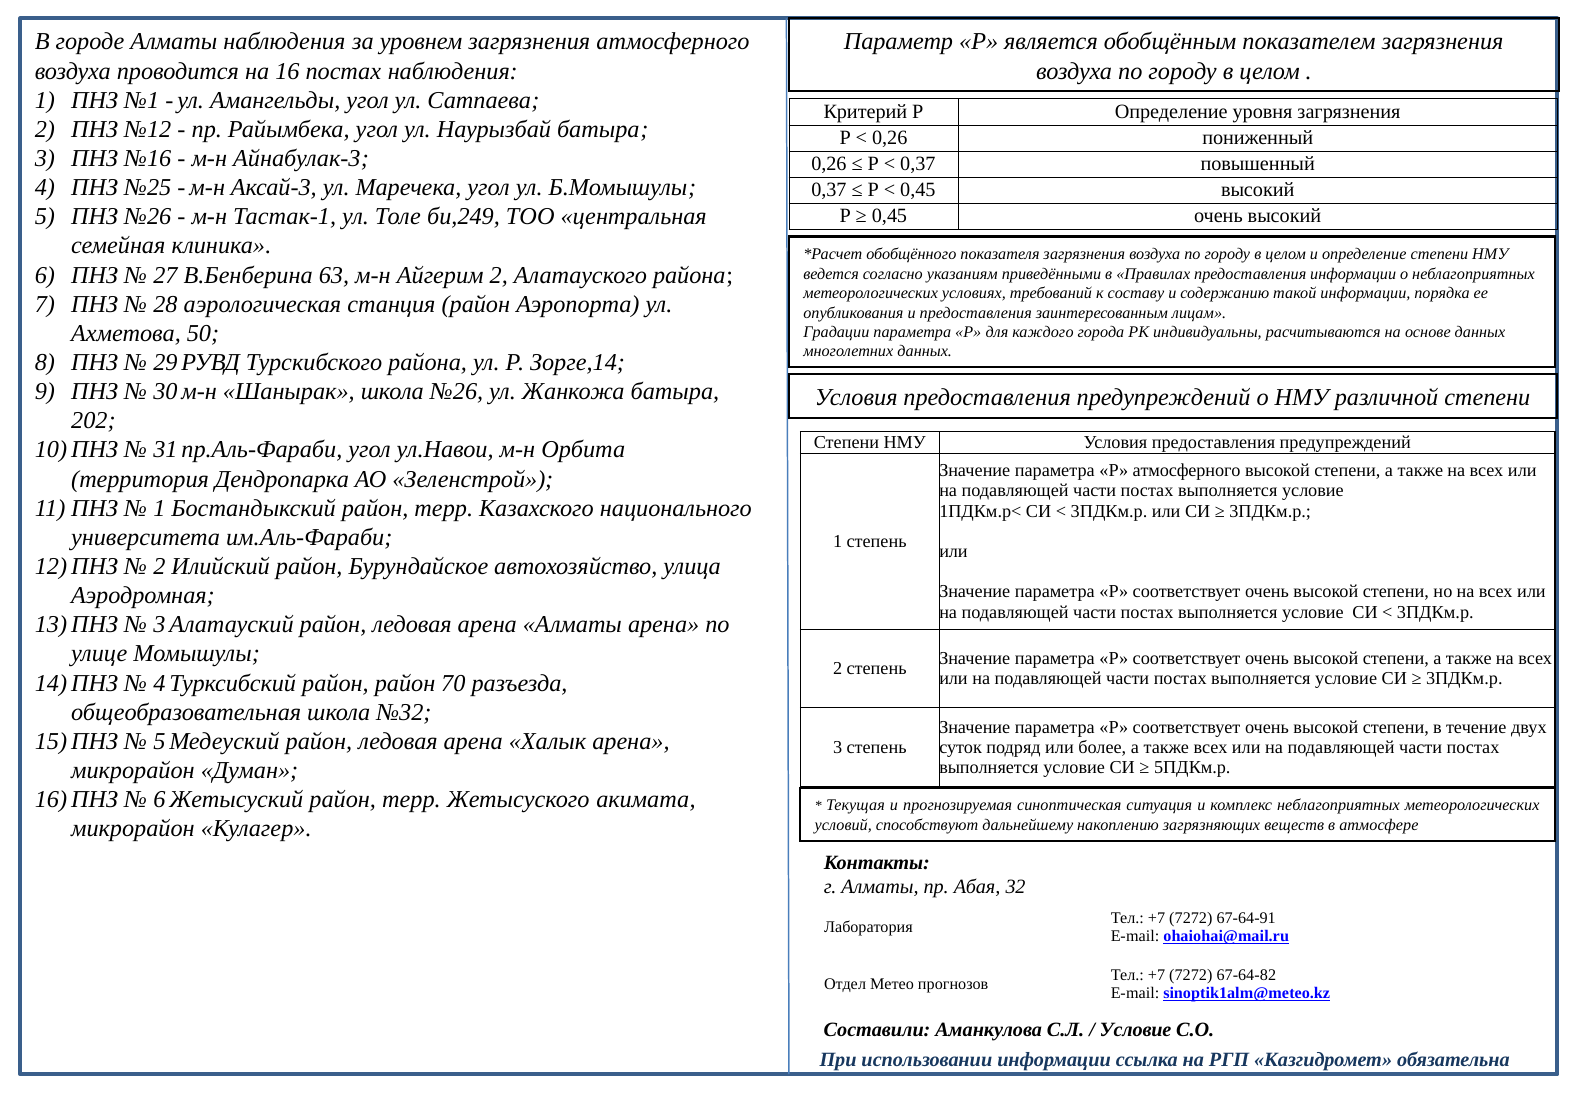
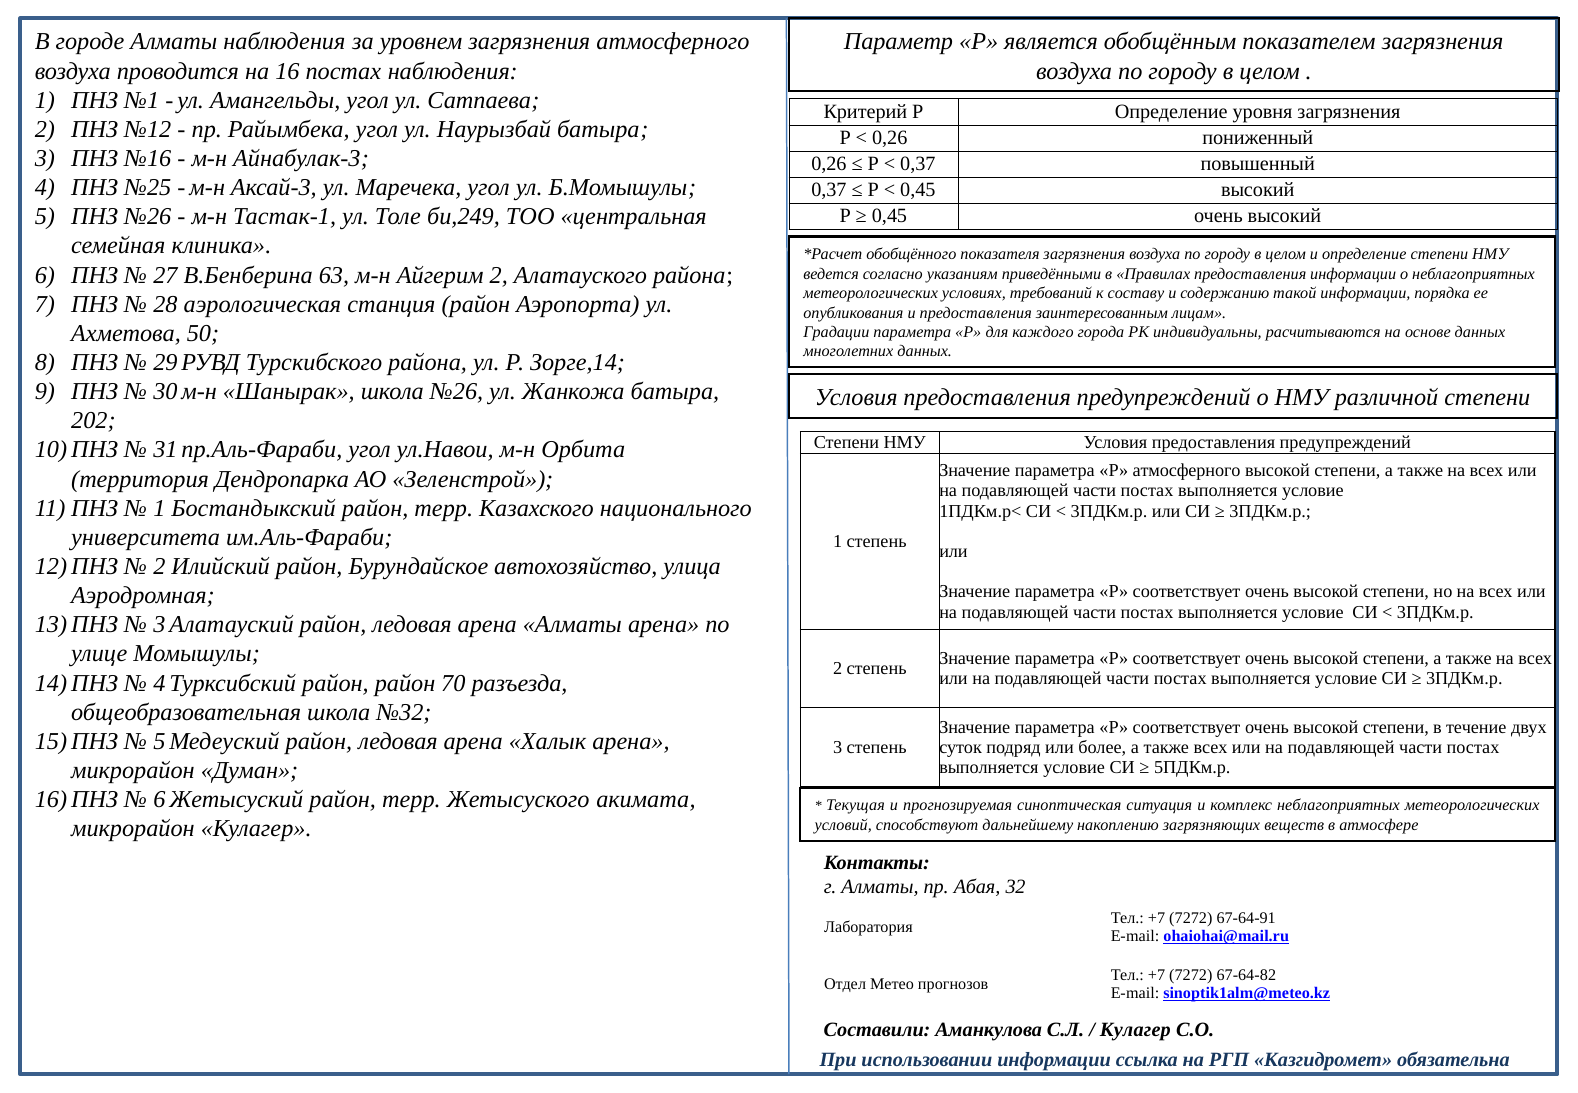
Условие: Условие -> Кулагер (1135, 1029)
